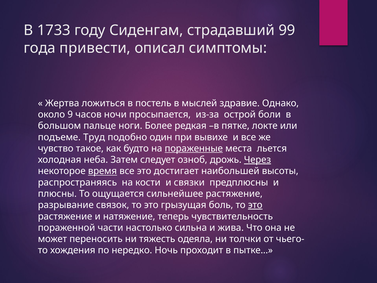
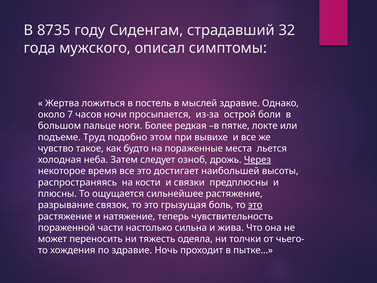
1733: 1733 -> 8735 (54, 30)
99: 99 -> 32 (287, 30)
привести: привести -> мужского (95, 48)
9: 9 -> 7 (70, 114)
один: один -> этом (161, 137)
пораженные underline: present -> none (194, 148)
время underline: present -> none (102, 171)
по нередко: нередко -> здравие (132, 250)
